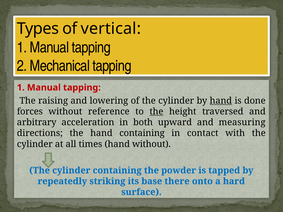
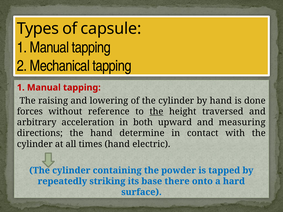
vertical: vertical -> capsule (111, 29)
hand underline: present -> none (221, 101)
hand containing: containing -> determine (142, 133)
hand without: without -> electric (151, 144)
